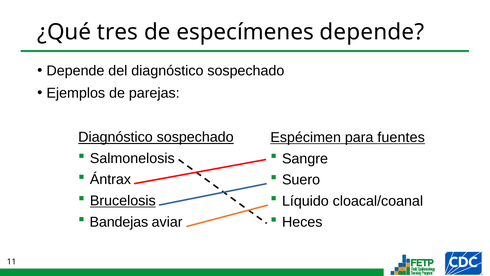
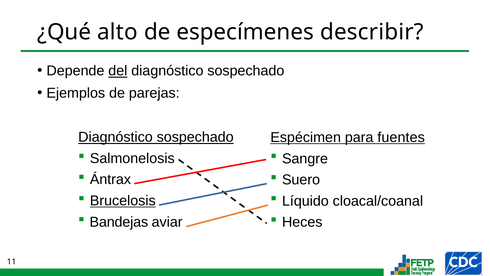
tres: tres -> alto (117, 32)
especímenes depende: depende -> describir (372, 32)
del underline: none -> present (118, 71)
